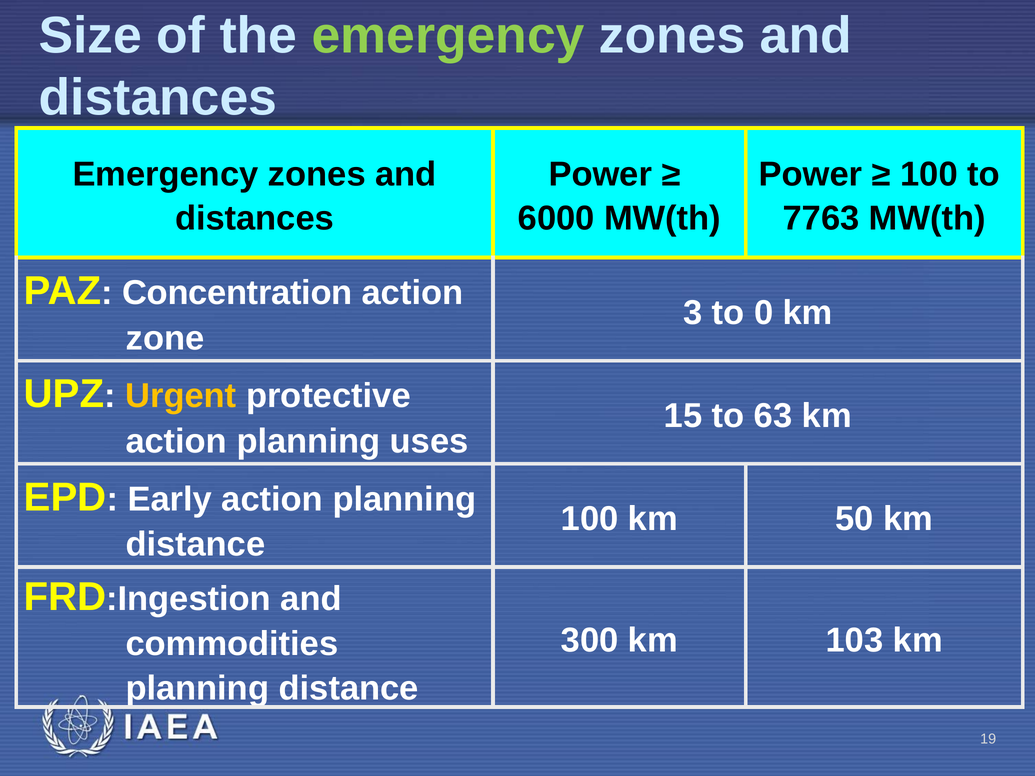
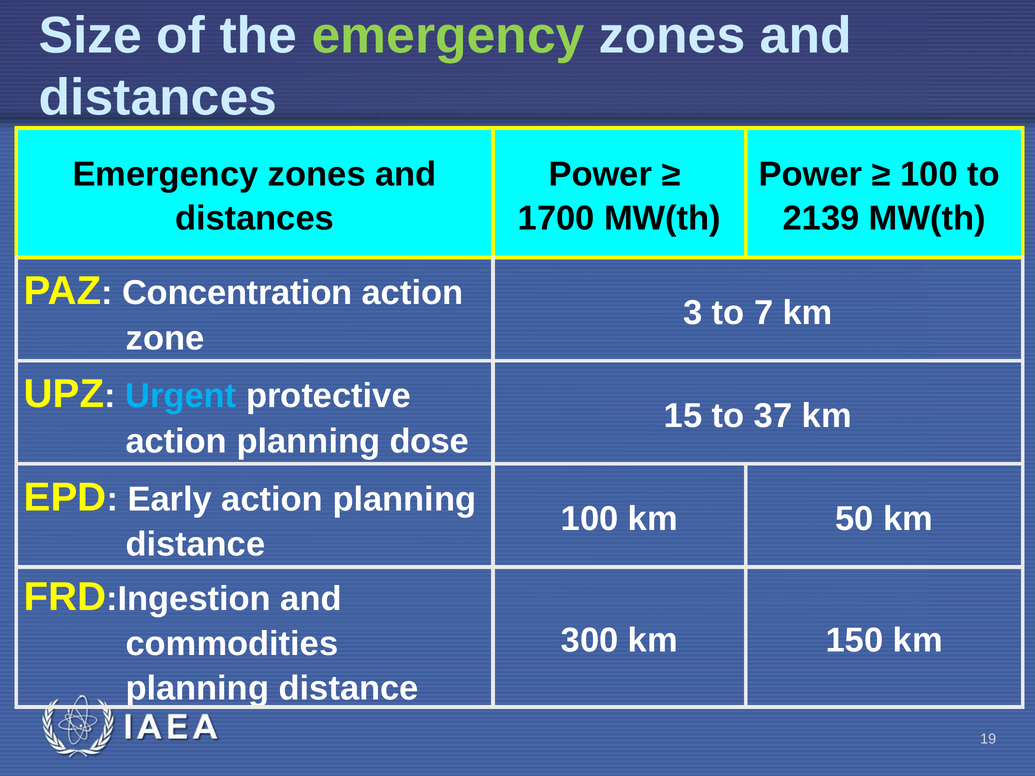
6000: 6000 -> 1700 (556, 218)
7763: 7763 -> 2139 (821, 218)
0: 0 -> 7 (764, 313)
Urgent colour: yellow -> light blue (181, 396)
63: 63 -> 37 (773, 416)
uses: uses -> dose (429, 442)
103: 103 -> 150 (855, 641)
